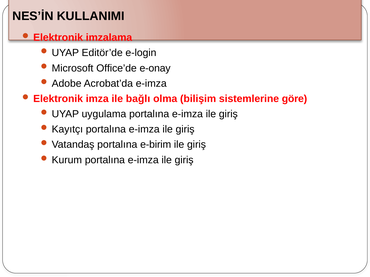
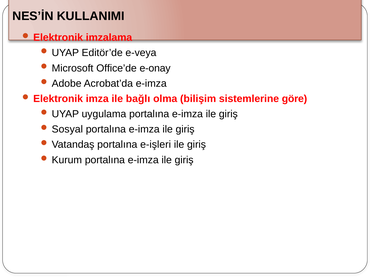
e-login: e-login -> e-veya (141, 53)
Kayıtçı: Kayıtçı -> Sosyal (67, 130)
e-birim: e-birim -> e-işleri (156, 145)
